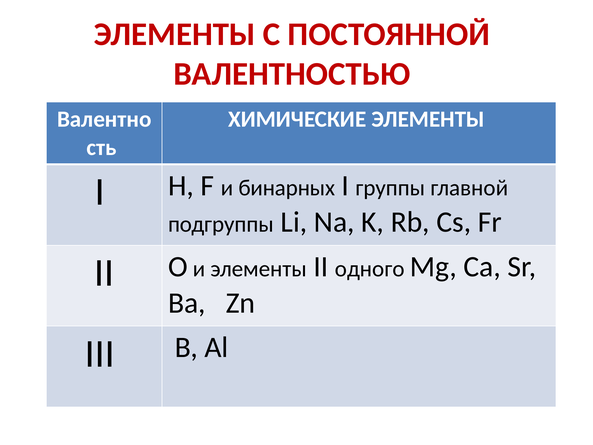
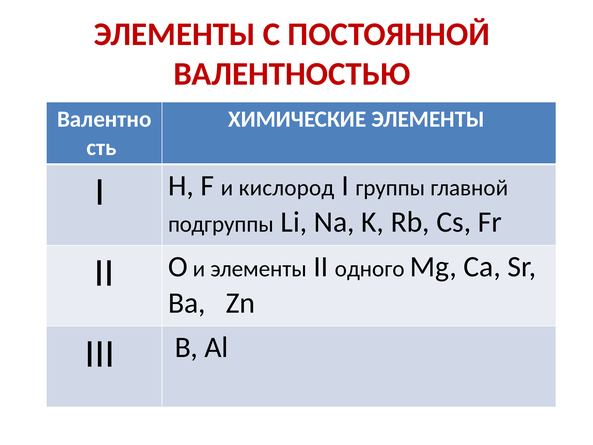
бинарных: бинарных -> кислород (287, 188)
